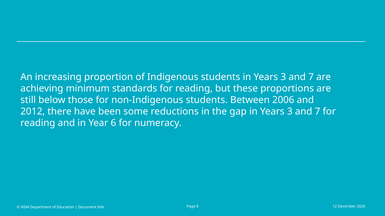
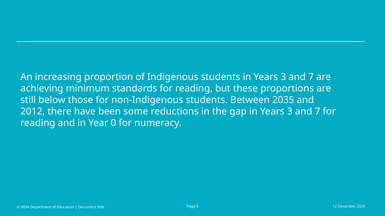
2006: 2006 -> 2035 (283, 100)
6: 6 -> 0 (113, 123)
